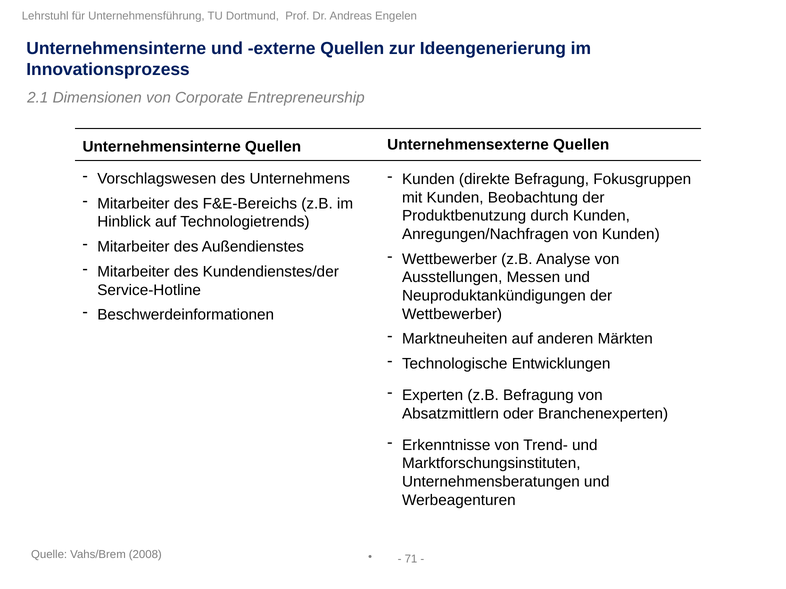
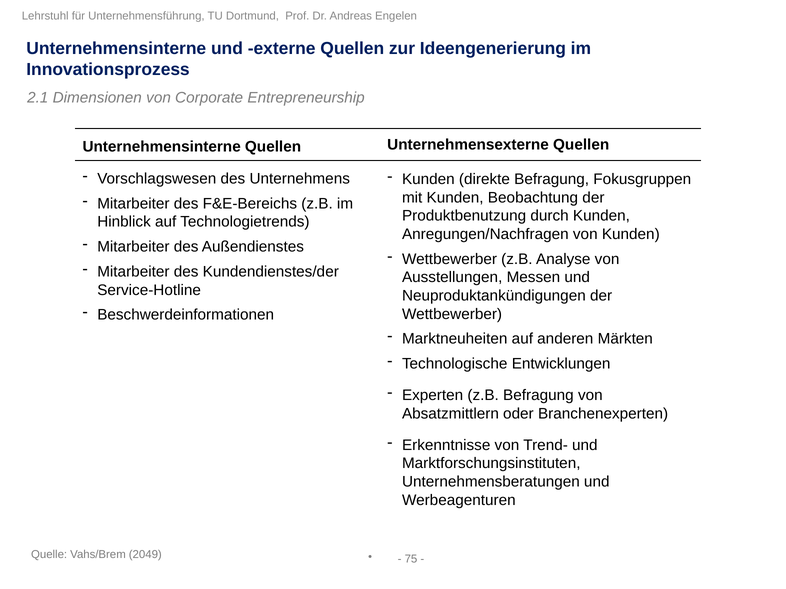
2008: 2008 -> 2049 (145, 555)
71: 71 -> 75 (411, 559)
